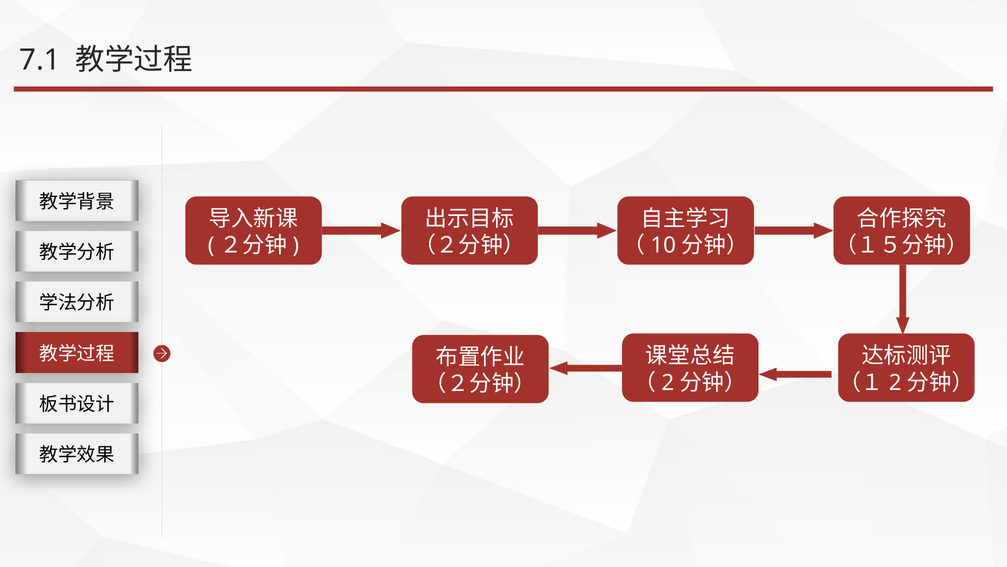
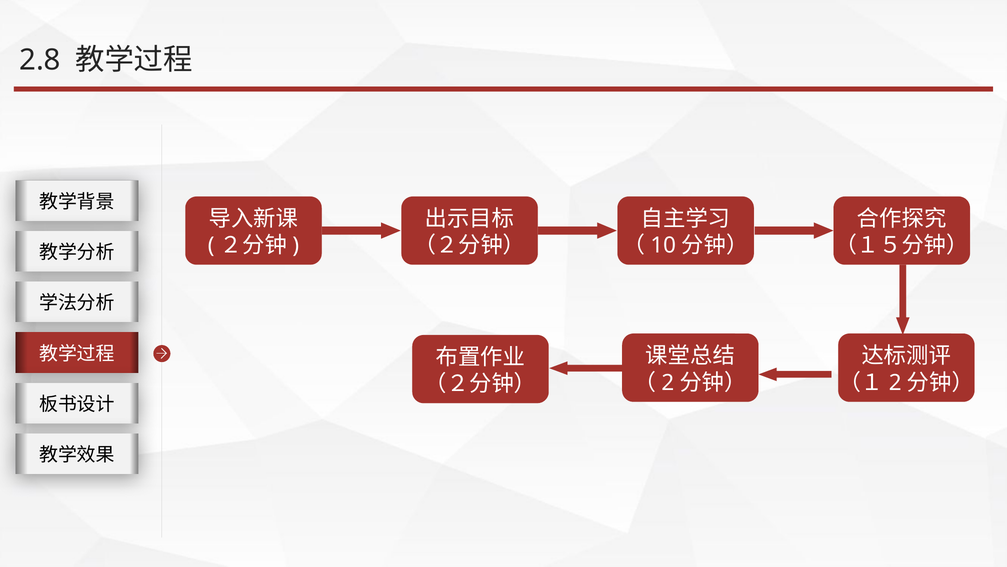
7.1: 7.1 -> 2.8 (40, 60)
